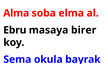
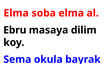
Alma: Alma -> Elma (16, 13)
birer: birer -> dilim (84, 30)
